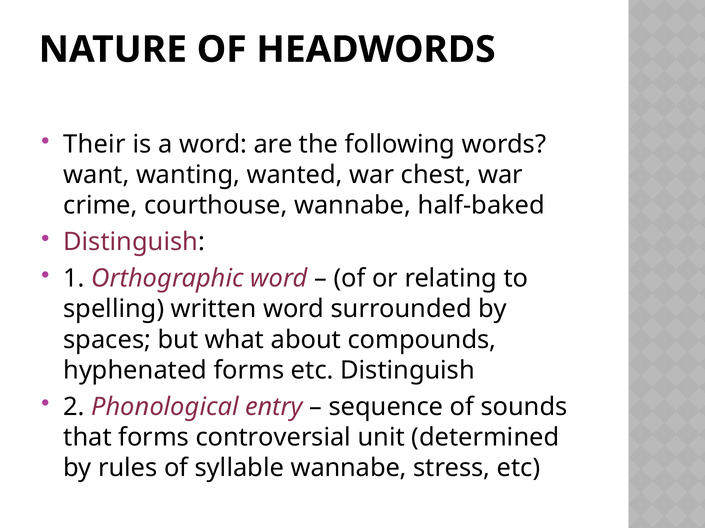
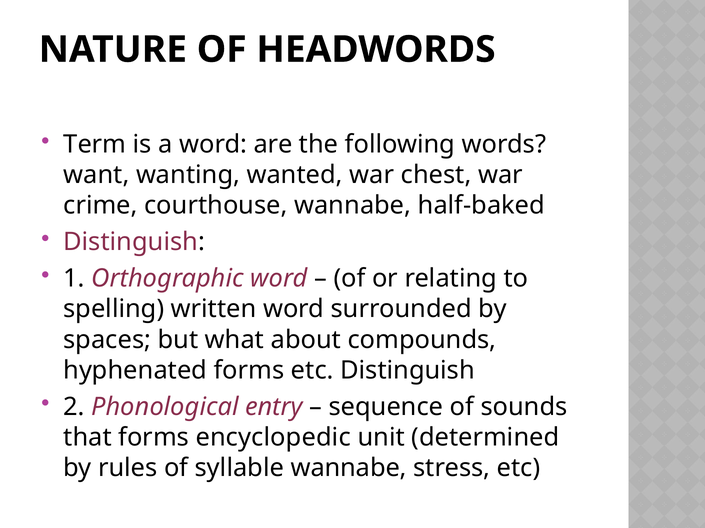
Their: Their -> Term (95, 145)
controversial: controversial -> encyclopedic (273, 438)
